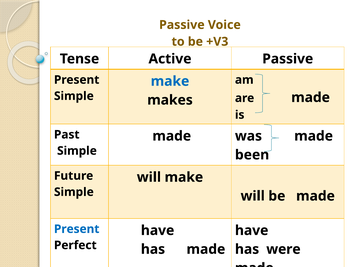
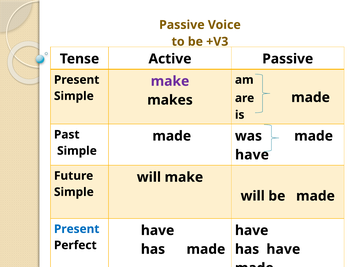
make colour: blue -> purple (170, 81)
been: been -> have (252, 155)
has were: were -> have (283, 249)
